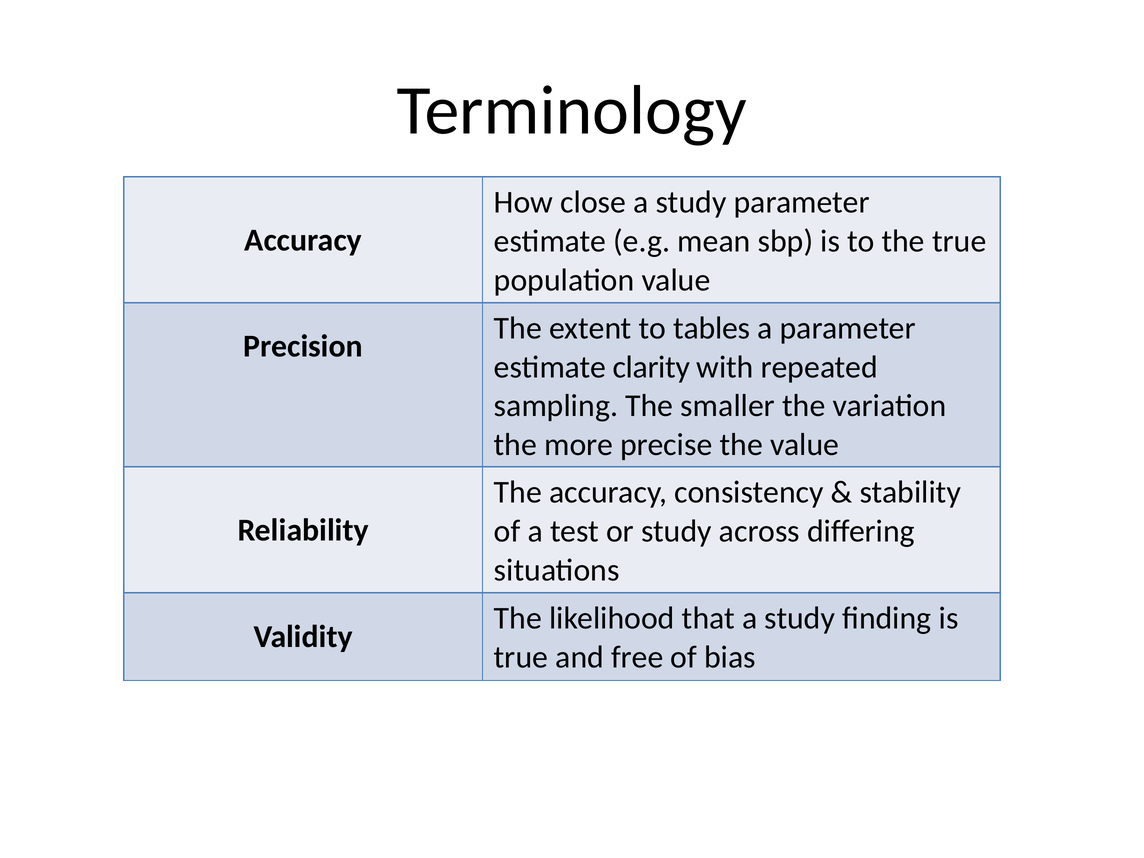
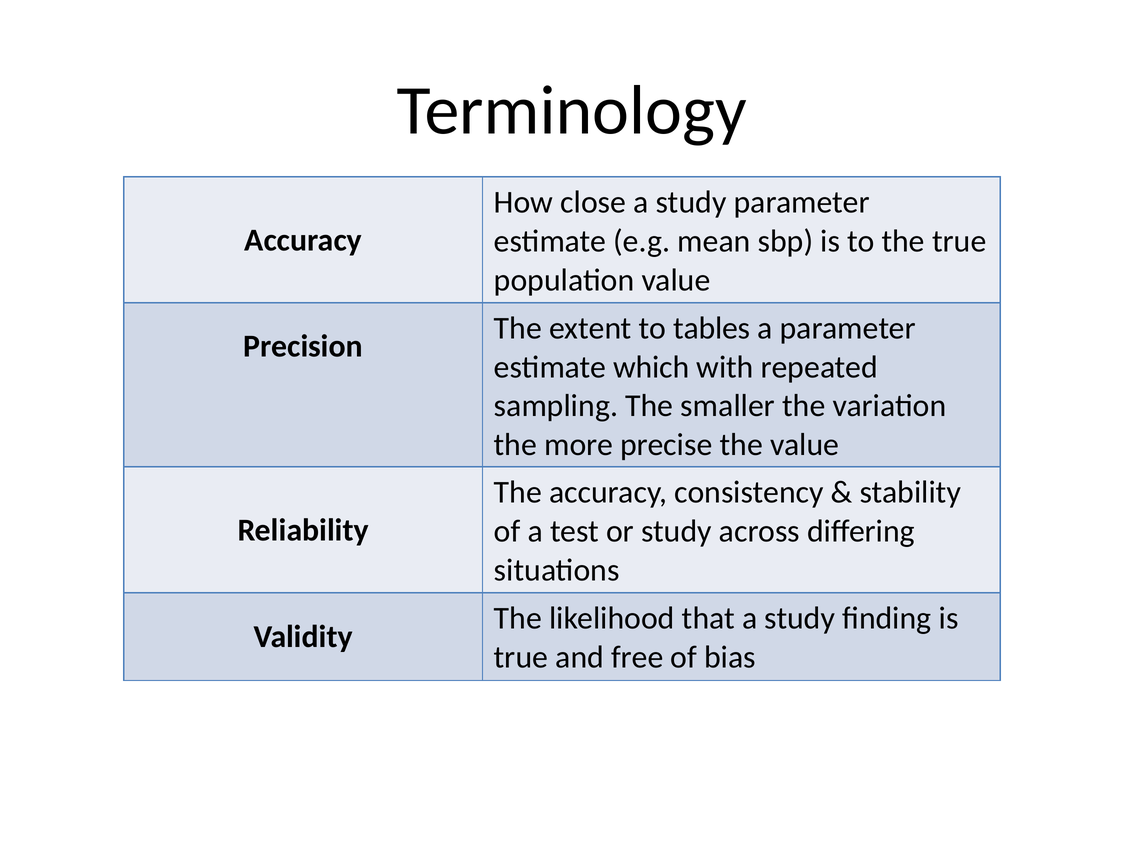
clarity: clarity -> which (651, 367)
